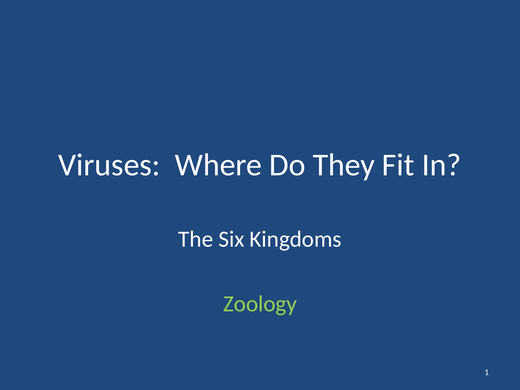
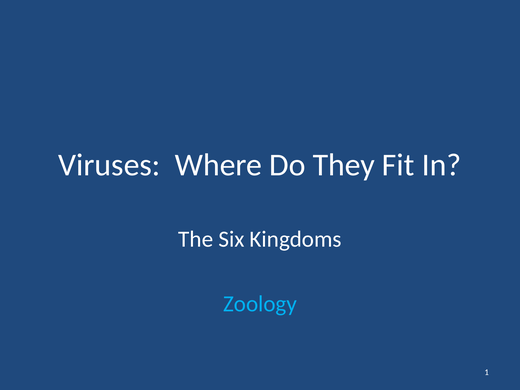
Zoology colour: light green -> light blue (260, 304)
